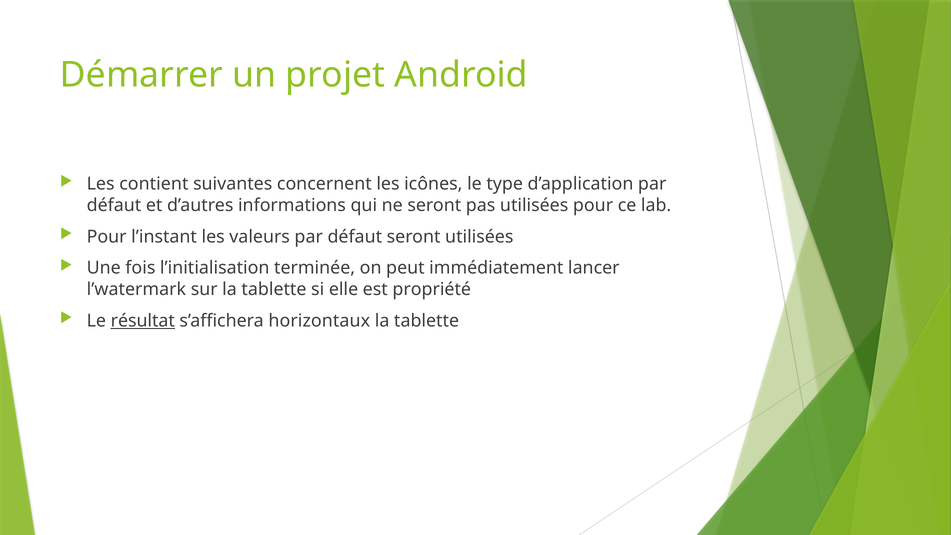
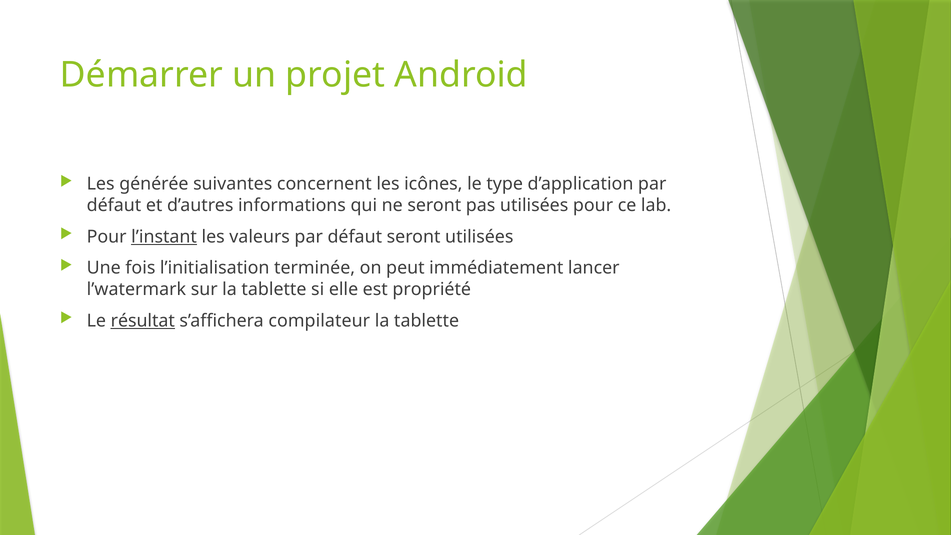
contient: contient -> générée (154, 184)
l’instant underline: none -> present (164, 237)
horizontaux: horizontaux -> compilateur (319, 321)
